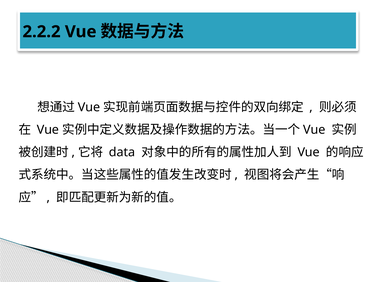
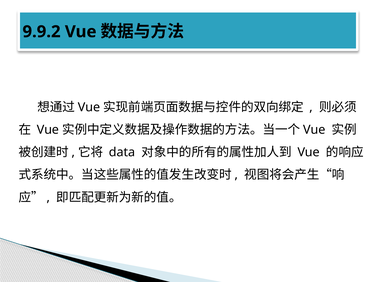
2.2.2: 2.2.2 -> 9.9.2 (42, 32)
